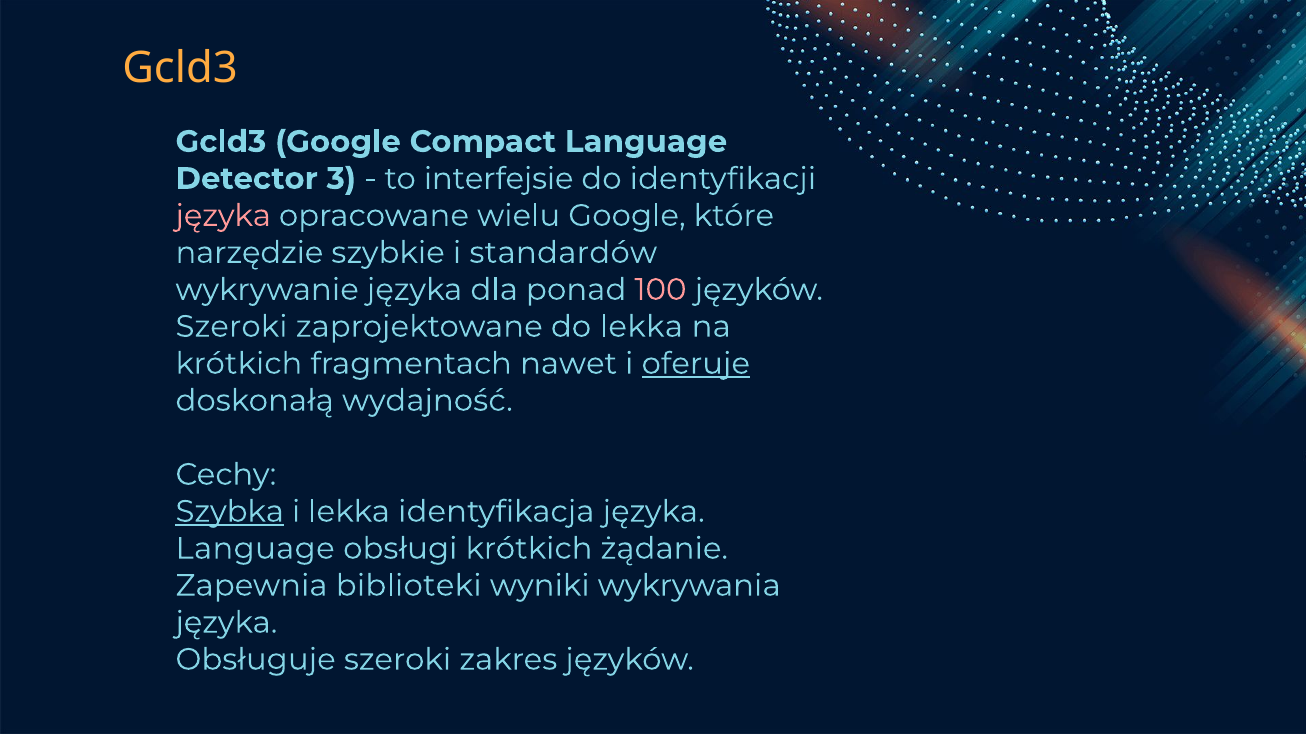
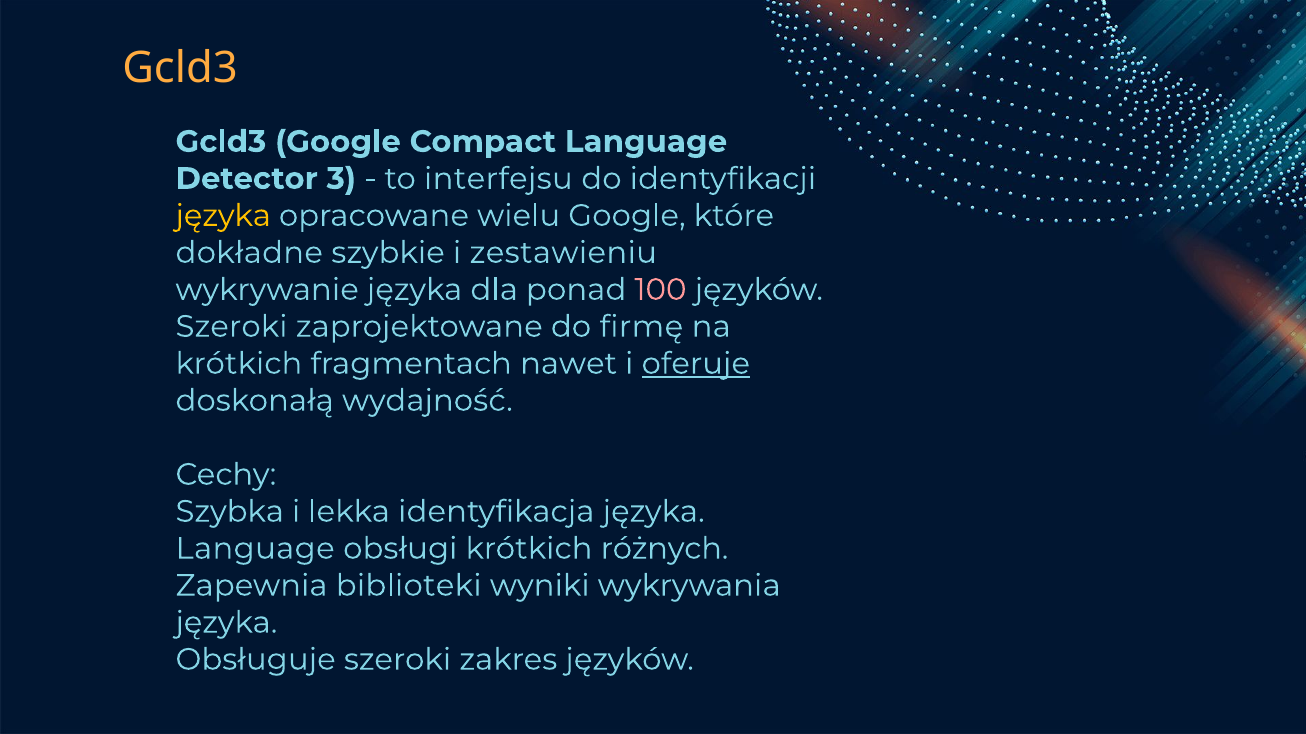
interfejsie: interfejsie -> interfejsu (498, 179)
języka colour: pink -> yellow (223, 216)
narzędzie: narzędzie -> dokładne (249, 253)
standardów: standardów -> zestawieniu (563, 253)
do lekka: lekka -> firmę (641, 327)
Szybka underline: present -> none (230, 512)
żądanie: żądanie -> różnych (664, 549)
